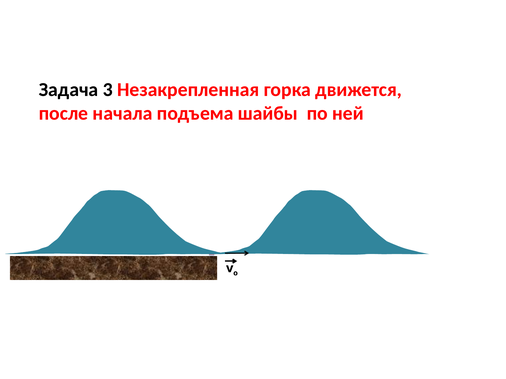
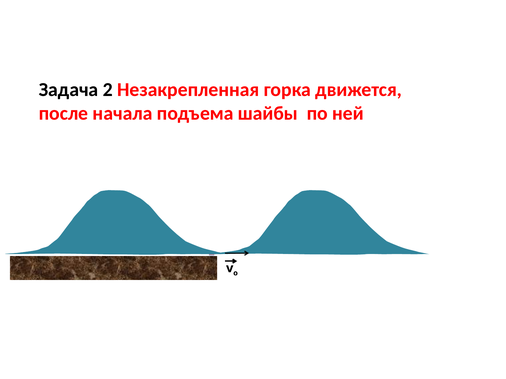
3: 3 -> 2 (108, 90)
